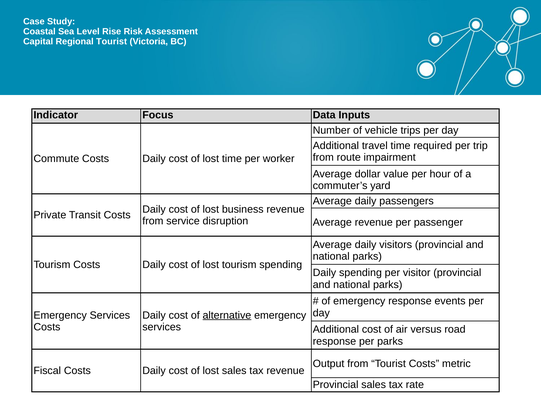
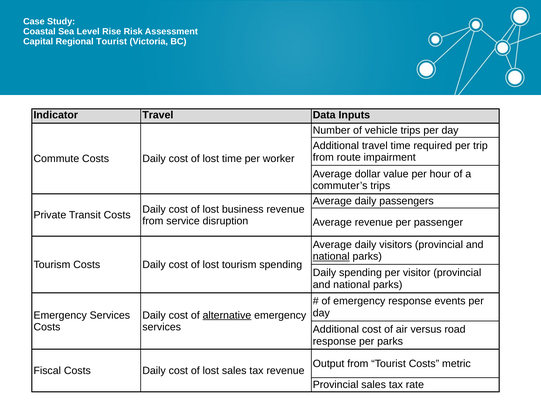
Indicator Focus: Focus -> Travel (158, 115)
commuter’s yard: yard -> trips (380, 186)
national underline: none -> present (331, 256)
